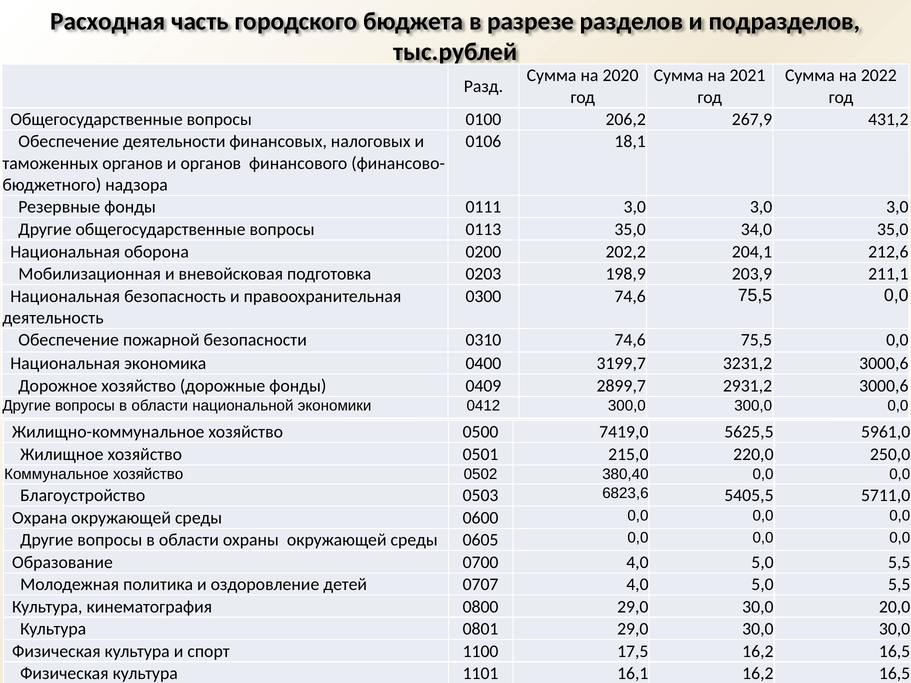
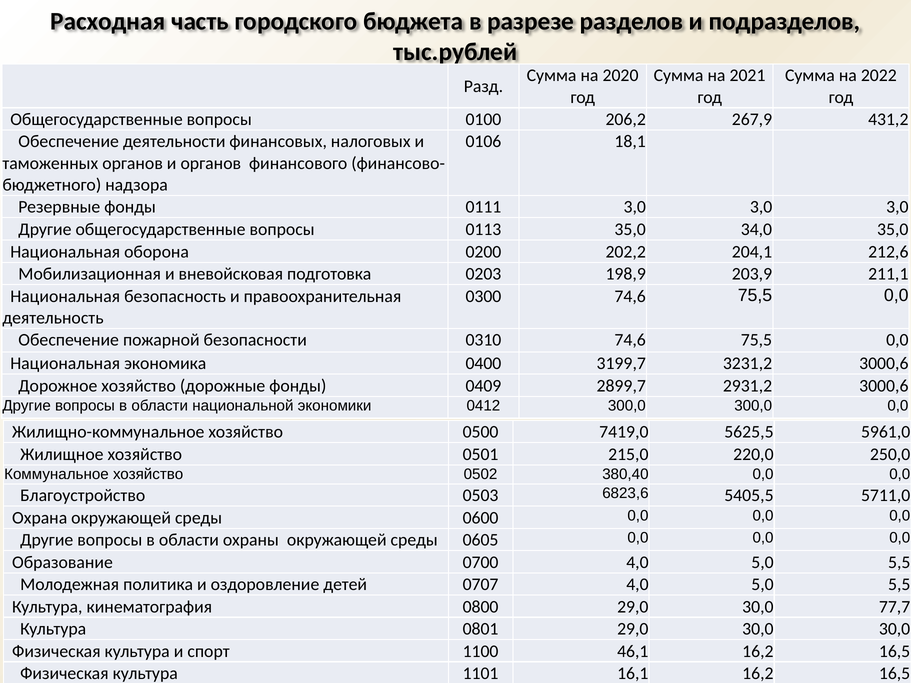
20,0: 20,0 -> 77,7 (895, 607)
17,5: 17,5 -> 46,1 (633, 651)
